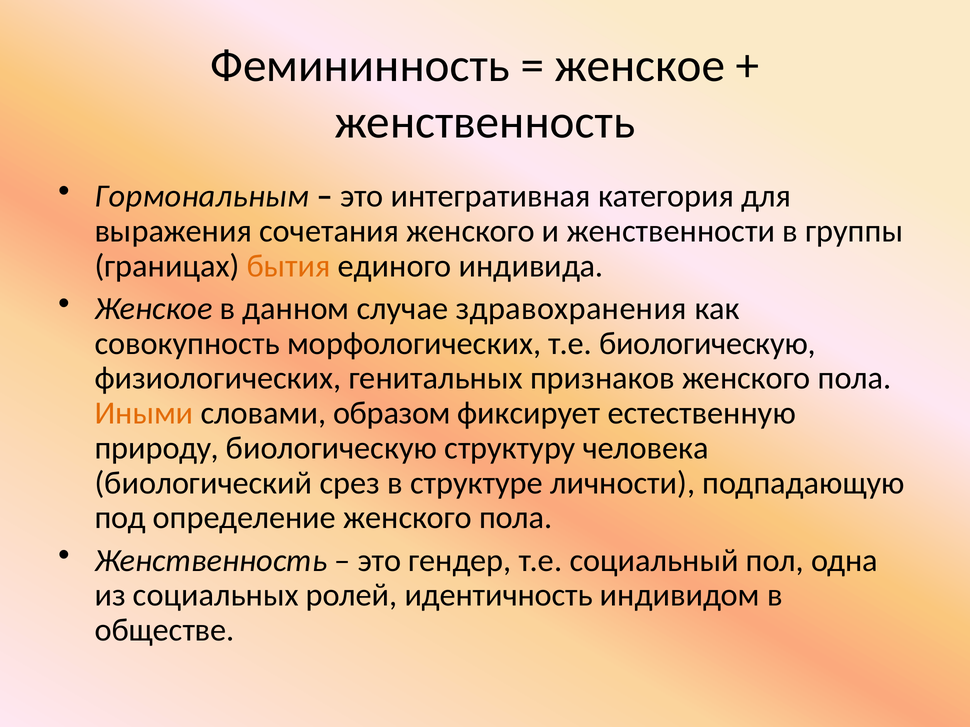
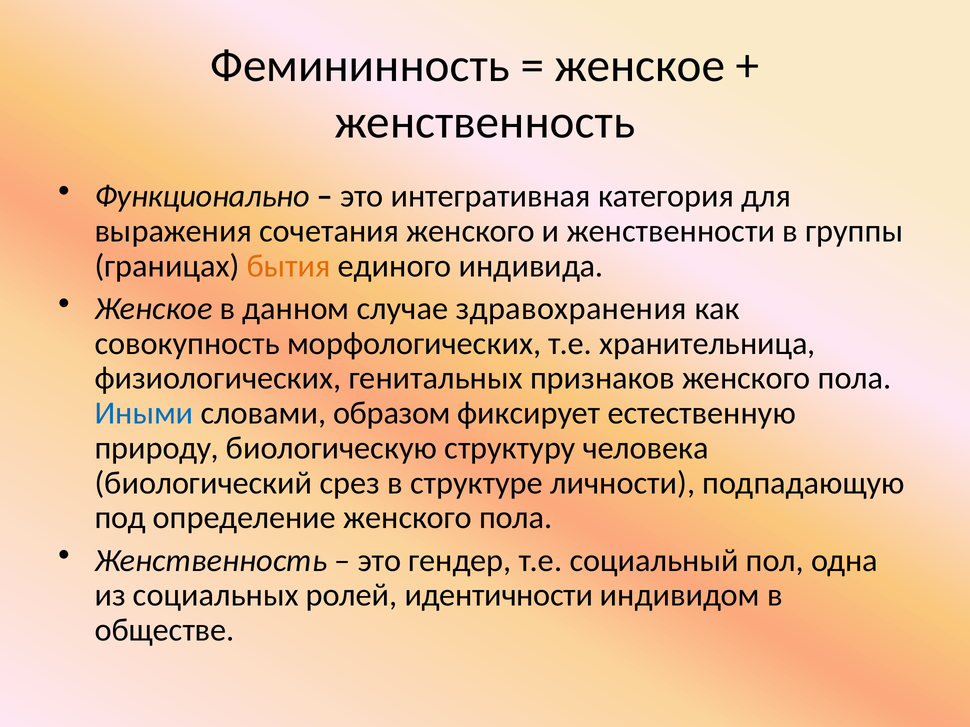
Гормональным: Гормональным -> Функционально (202, 196)
т.е биологическую: биологическую -> хранительница (707, 344)
Иными colour: orange -> blue (144, 413)
идентичность: идентичность -> идентичности (499, 596)
